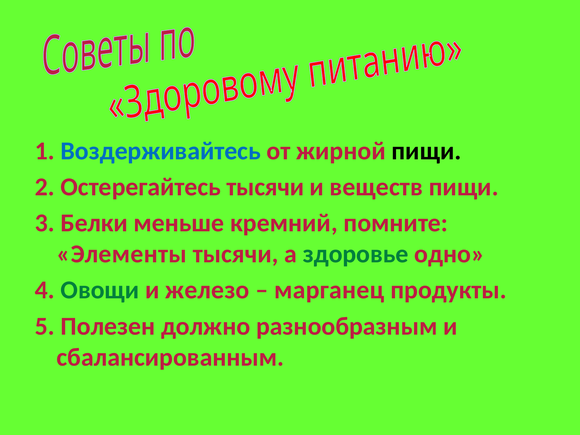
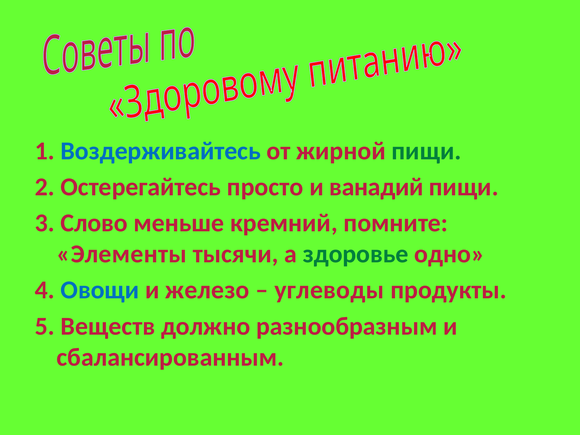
пищи colour: black -> green (426, 151)
Остерегайтесь тысячи: тысячи -> просто (265, 187)
веществ: веществ -> ванадий (376, 187)
Белки: Белки -> Слово (94, 223)
Овощи colour: green -> blue (100, 290)
марганец: марганец -> углеводы (329, 290)
Полезен: Полезен -> Веществ (108, 326)
